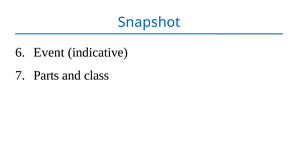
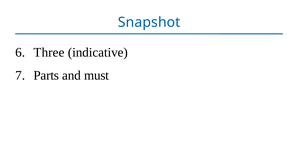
Event: Event -> Three (49, 52)
class: class -> must (97, 75)
